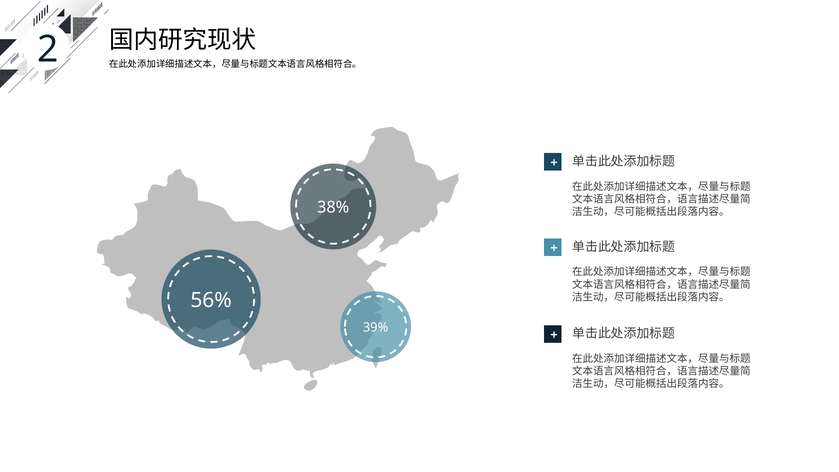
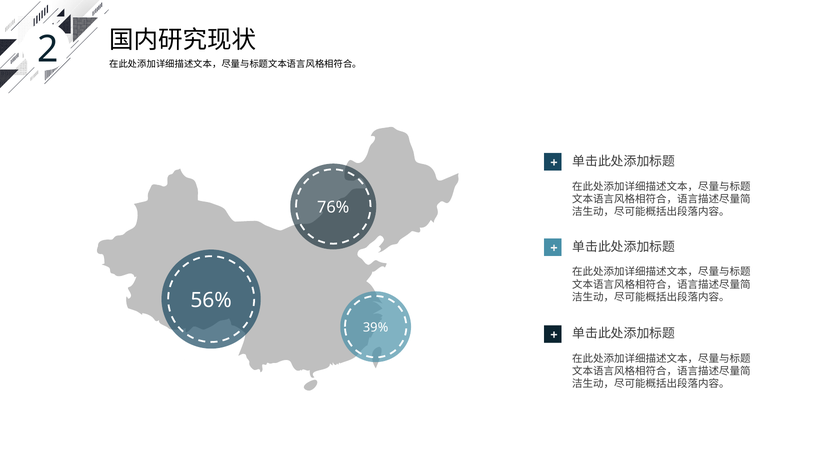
38%: 38% -> 76% (333, 208)
